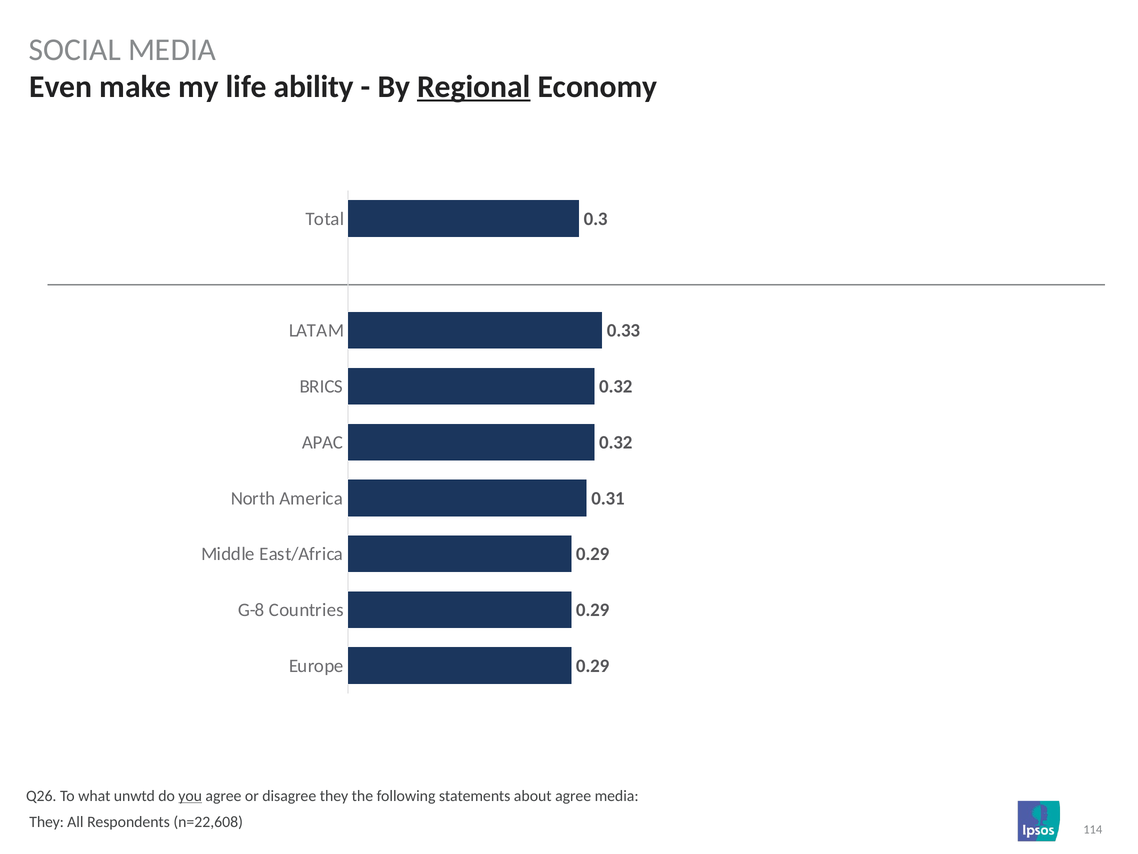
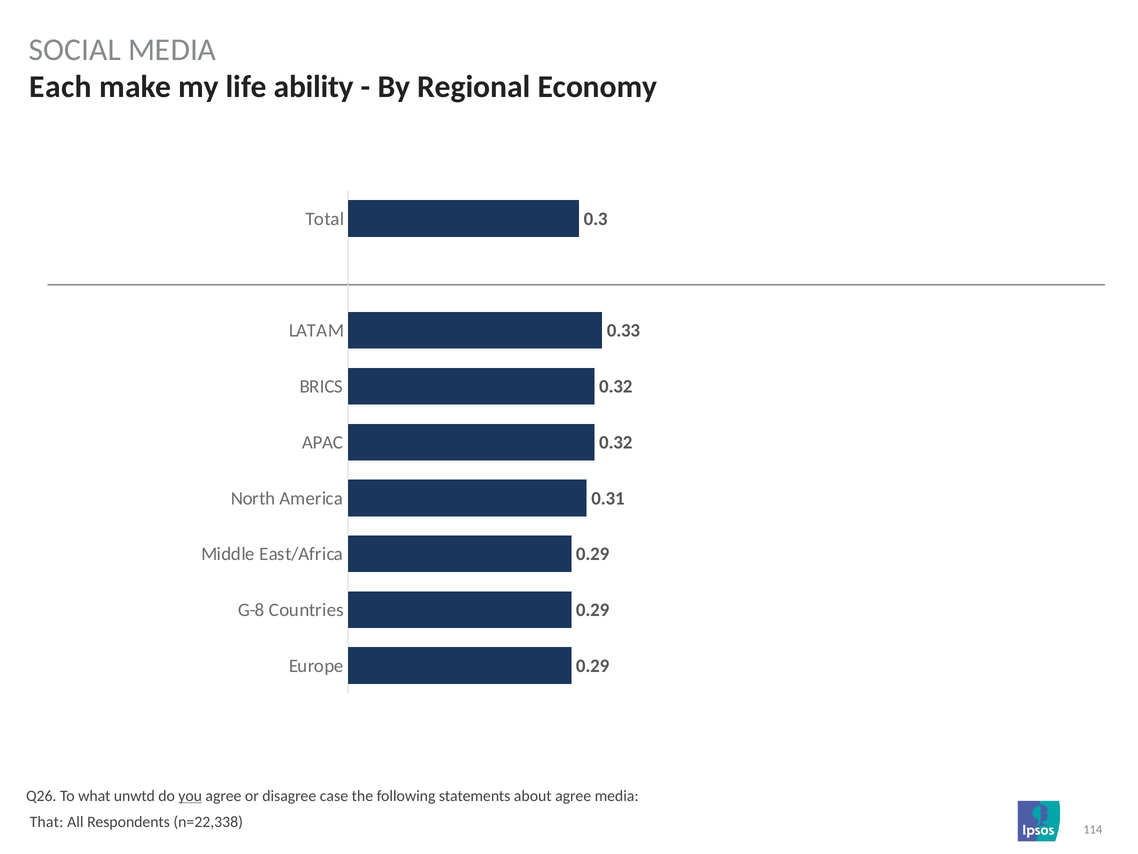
Even: Even -> Each (61, 87)
Regional underline: present -> none (474, 87)
disagree they: they -> case (334, 796)
They: They -> That (46, 822)
n=22,608: n=22,608 -> n=22,338 (208, 822)
